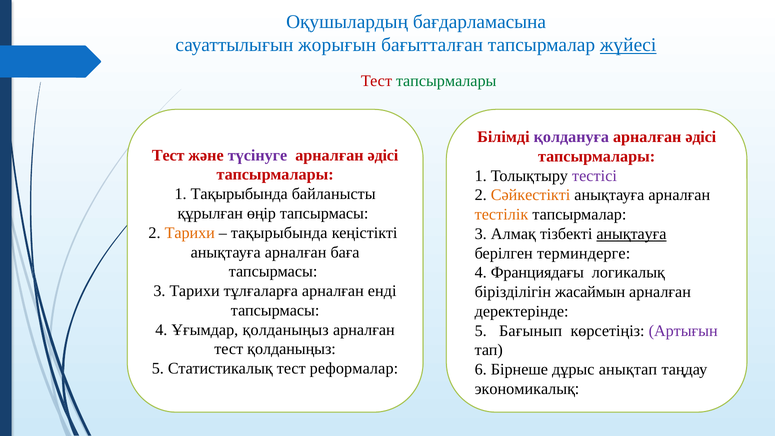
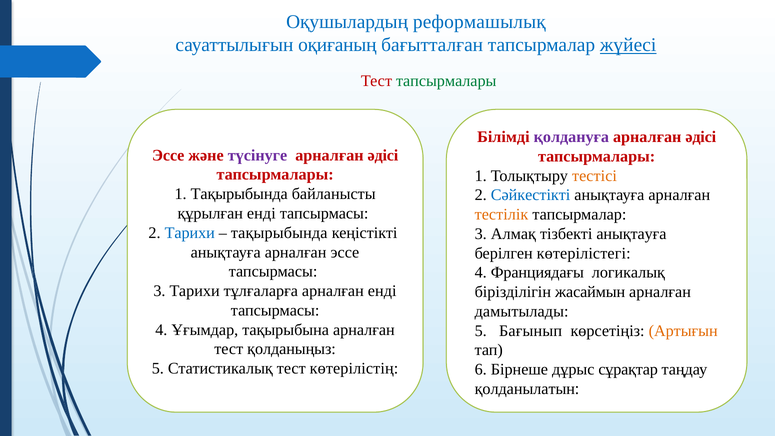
бағдарламасына: бағдарламасына -> реформашылық (479, 22)
жорығын: жорығын -> оқиғаның (337, 45)
Тест: Тест -> Эссе (168, 155)
тестісі colour: purple -> orange (594, 176)
Сәйкестікті colour: orange -> blue (531, 195)
құрылған өңiр: өңiр -> енді (261, 213)
Тарихи colour: orange -> blue (190, 233)
анықтауға underline: present -> none (631, 234)
арналған баға: баға -> эссе (345, 252)
терминдерге: терминдерге -> көтерілістегі (584, 253)
деректерінде: деректерінде -> дамытылады (522, 311)
Ұғымдар қолданыңыз: қолданыңыз -> тақырыбына (286, 330)
Артығын colour: purple -> orange (683, 331)
реформалар: реформалар -> көтерілістің (354, 368)
анықтап: анықтап -> сұрақтар (628, 369)
экономикалық: экономикалық -> қолданылатын (525, 389)
